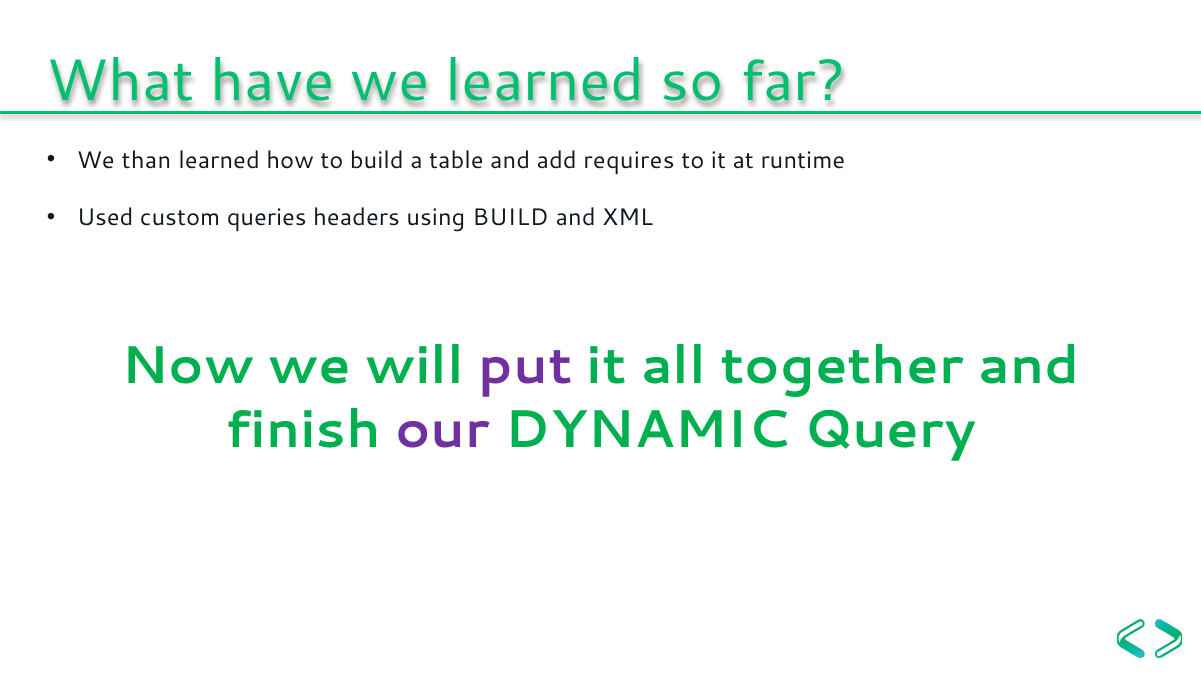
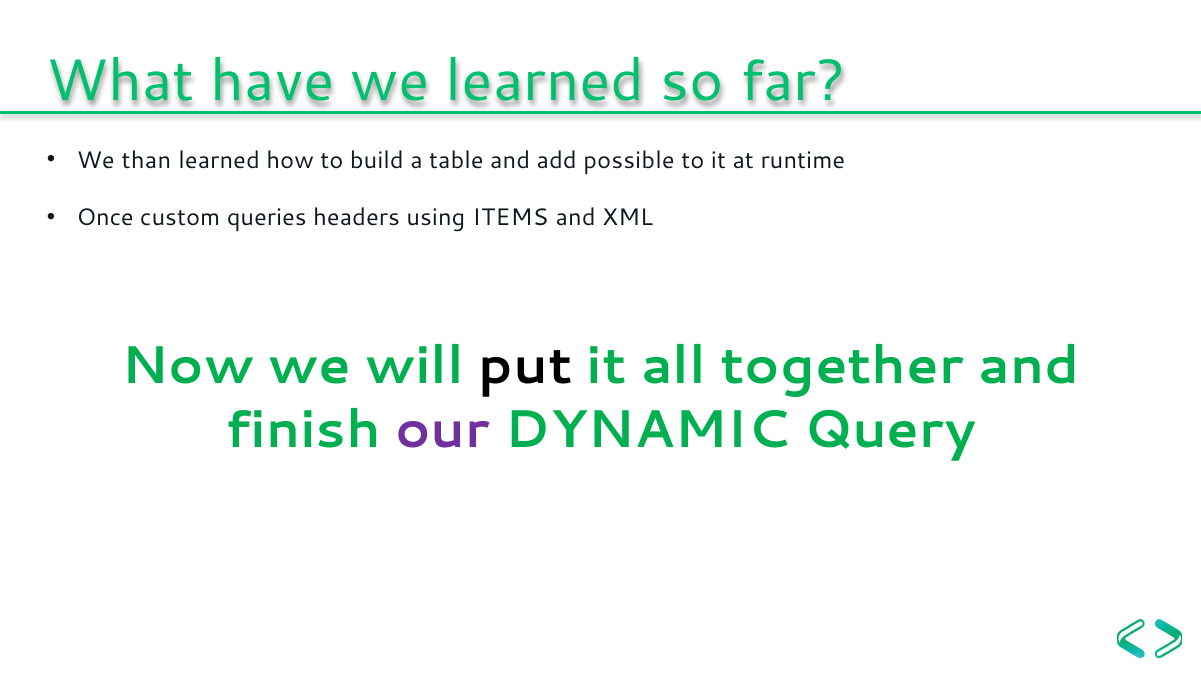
requires: requires -> possible (629, 160)
Used: Used -> Once (105, 217)
using BUILD: BUILD -> ITEMS (510, 217)
put colour: purple -> black (526, 366)
